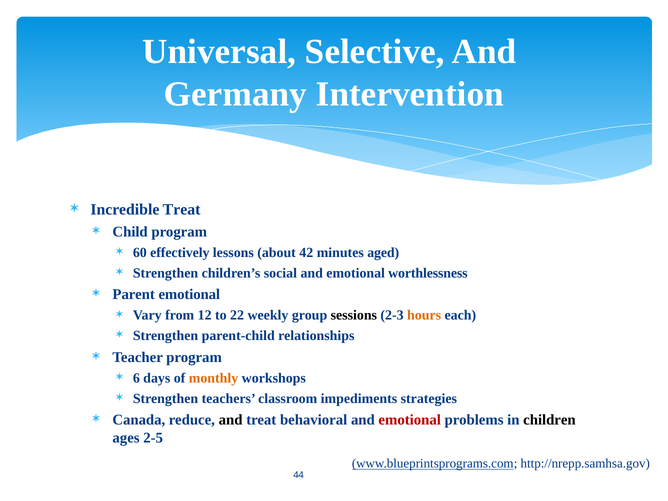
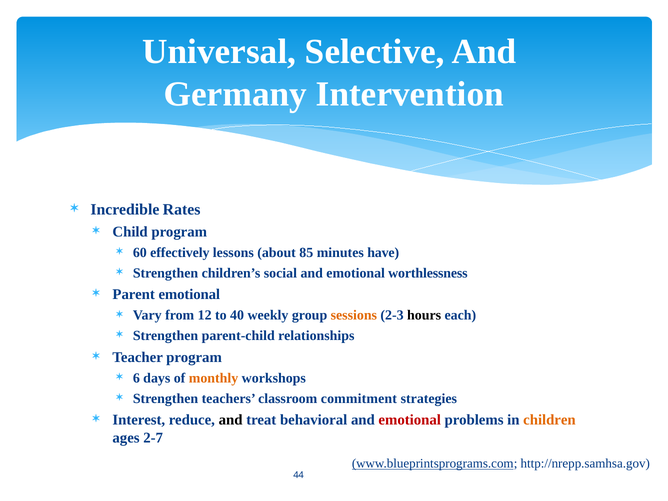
Incredible Treat: Treat -> Rates (182, 209)
42: 42 -> 85 (306, 253)
aged: aged -> have (383, 253)
22: 22 -> 40 (237, 315)
sessions colour: black -> orange (354, 315)
hours colour: orange -> black (424, 315)
impediments: impediments -> commitment (359, 398)
Canada: Canada -> Interest (139, 420)
children colour: black -> orange (549, 420)
2-5: 2-5 -> 2-7 (153, 438)
